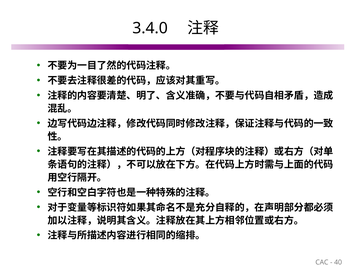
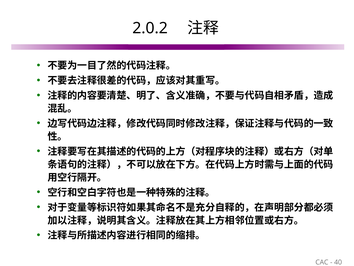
3.4.0: 3.4.0 -> 2.0.2 (150, 28)
